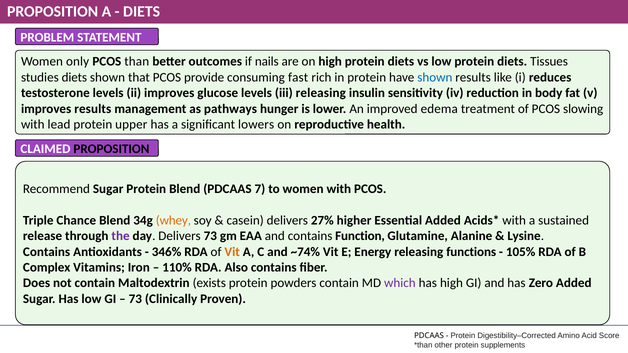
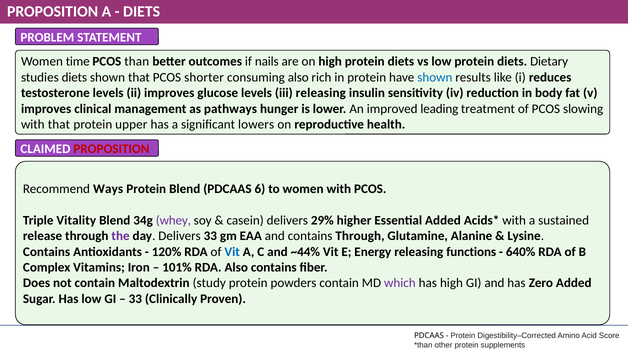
only: only -> time (78, 62)
Tissues: Tissues -> Dietary (549, 62)
provide: provide -> shorter (204, 77)
consuming fast: fast -> also (298, 77)
improves results: results -> clinical (93, 109)
edema: edema -> leading (439, 109)
with lead: lead -> that (59, 125)
PROPOSITION colour: black -> red (111, 149)
Recommend Sugar: Sugar -> Ways (108, 189)
7: 7 -> 6 (260, 189)
Chance: Chance -> Vitality (76, 221)
whey colour: orange -> purple (173, 221)
27%: 27% -> 29% (322, 221)
Delivers 73: 73 -> 33 (210, 236)
contains Function: Function -> Through (360, 236)
346%: 346% -> 120% (167, 252)
Vit colour: orange -> blue (232, 252)
~74%: ~74% -> ~44% (305, 252)
105%: 105% -> 640% (521, 252)
110%: 110% -> 101% (177, 268)
exists: exists -> study (209, 283)
73: 73 -> 33 (135, 299)
